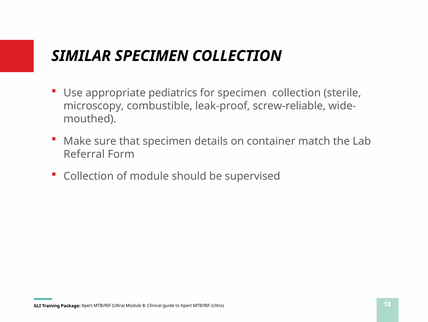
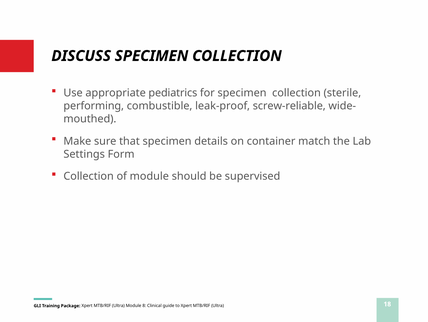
SIMILAR: SIMILAR -> DISCUSS (81, 56)
microscopy: microscopy -> performing (94, 106)
Referral: Referral -> Settings (84, 154)
